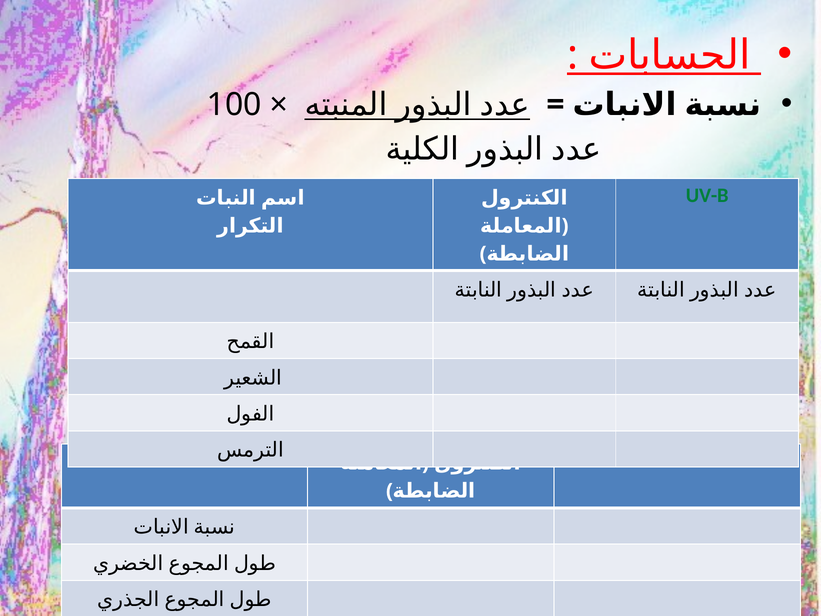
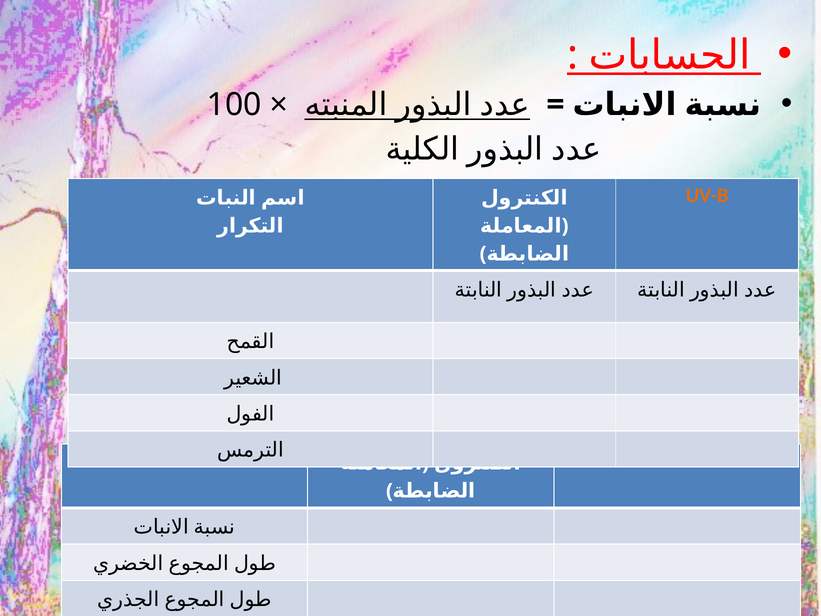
UV-B colour: green -> orange (707, 195)
